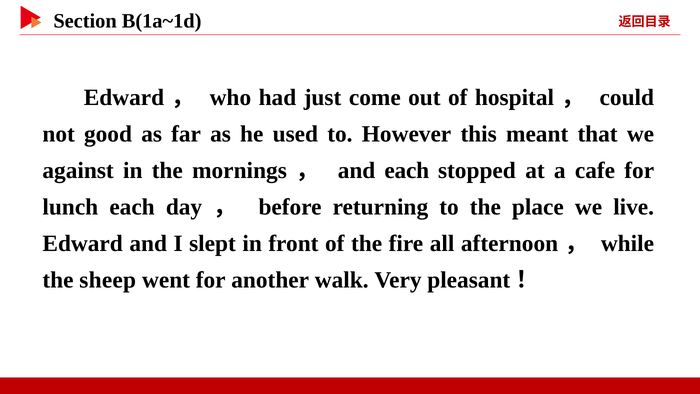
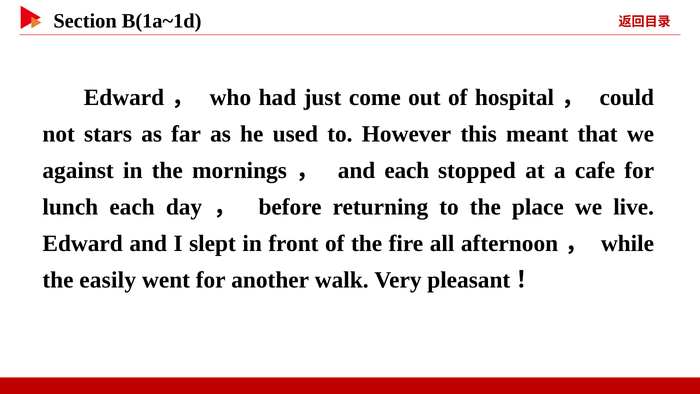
good: good -> stars (108, 134)
sheep: sheep -> easily (108, 280)
